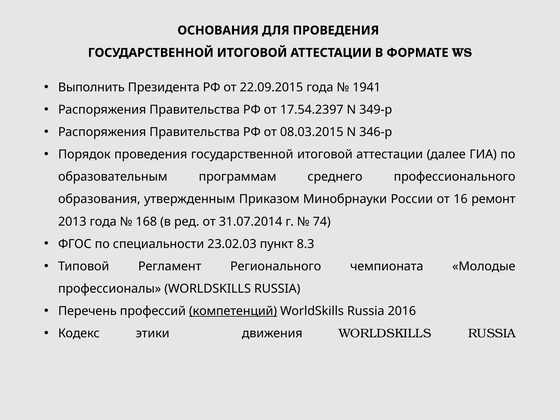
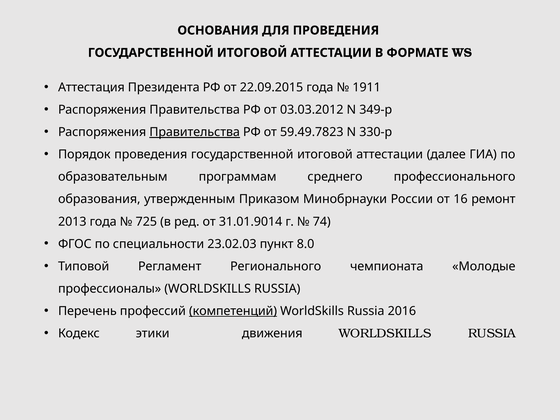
Выполнить: Выполнить -> Аттестация (91, 87)
1941: 1941 -> 1911 (367, 87)
17.54.2397: 17.54.2397 -> 03.03.2012 (312, 110)
Правительства underline: none -> present (195, 132)
08.03.2015: 08.03.2015 -> 59.49.7823 (312, 132)
346-р: 346-р -> 330-р (376, 132)
168: 168 -> 725 (146, 222)
31.07.2014: 31.07.2014 -> 31.01.9014 (251, 222)
8.3: 8.3 -> 8.0 (306, 244)
